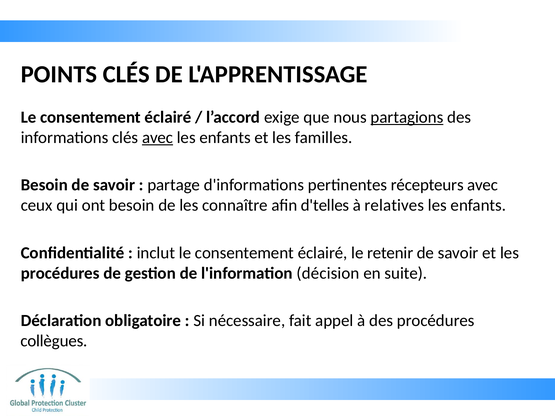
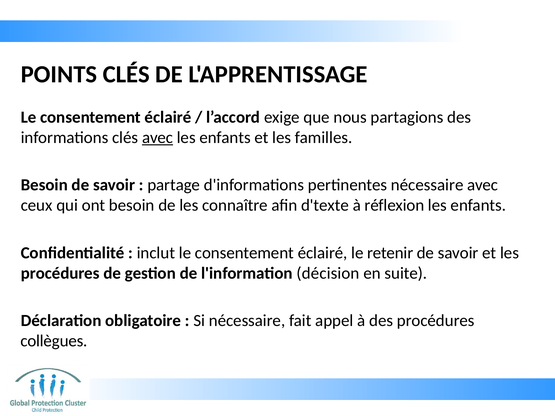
partagions underline: present -> none (407, 117)
pertinentes récepteurs: récepteurs -> nécessaire (427, 185)
d'telles: d'telles -> d'texte (325, 205)
relatives: relatives -> réflexion (394, 205)
